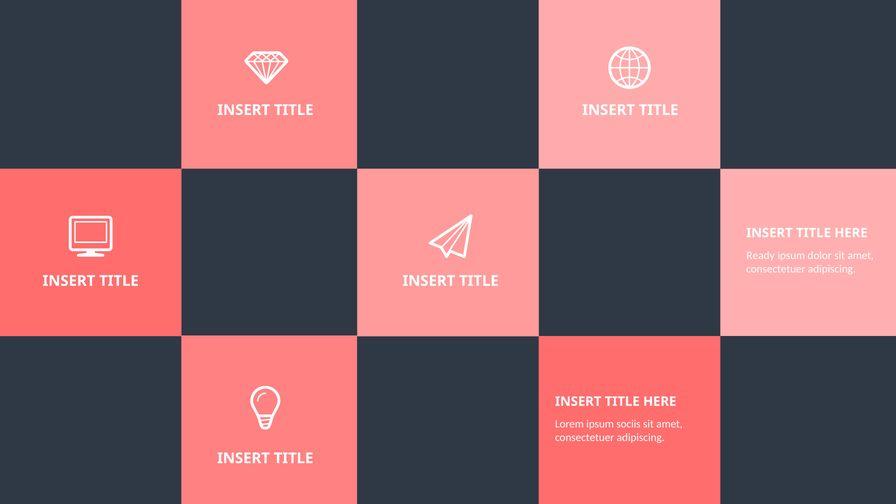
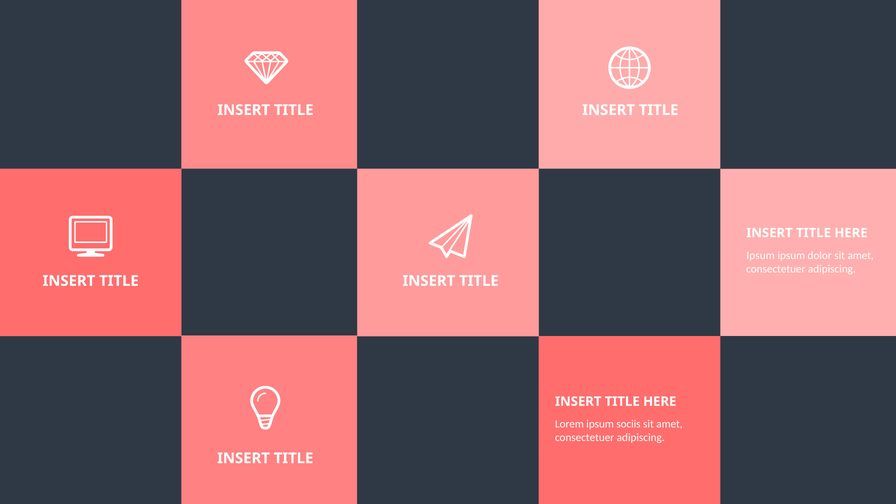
Ready: Ready -> Ipsum (761, 256)
